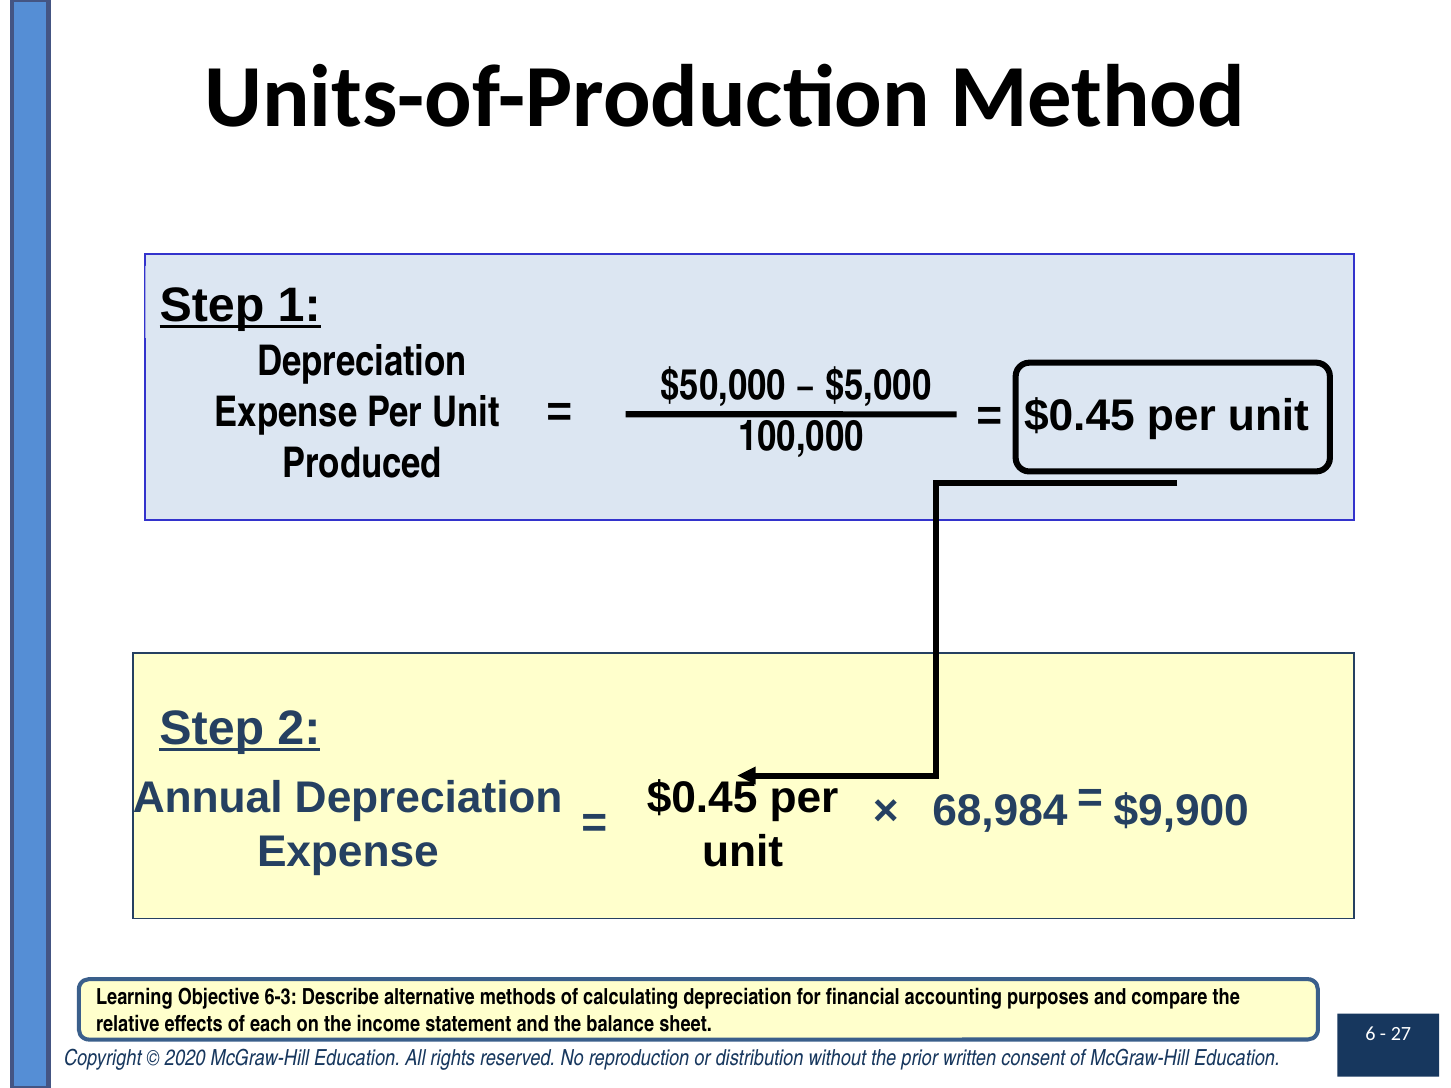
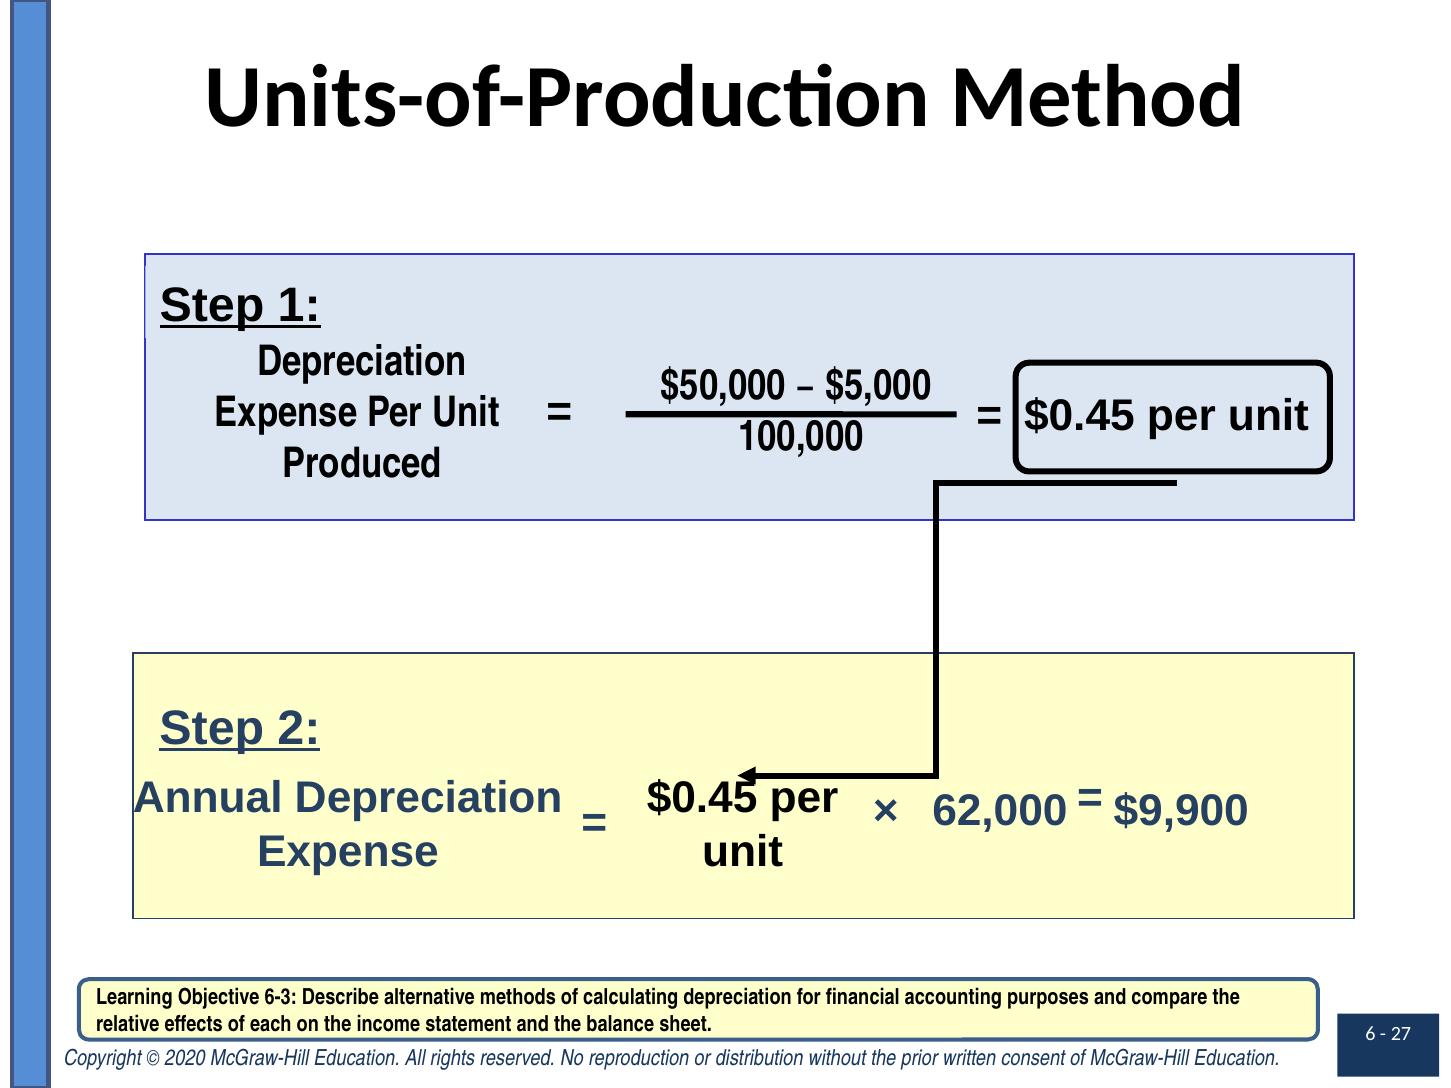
68,984: 68,984 -> 62,000 (1000, 811)
